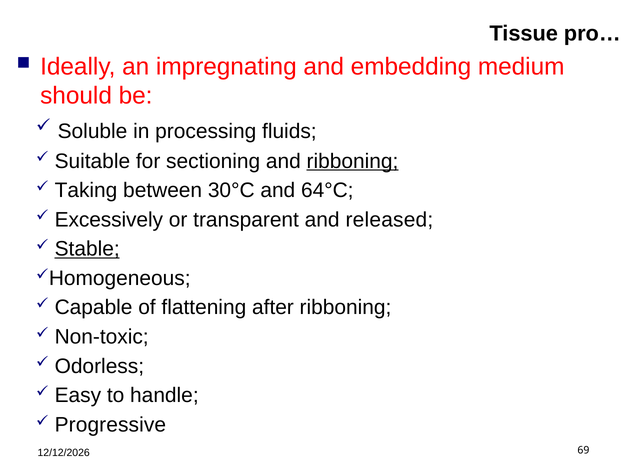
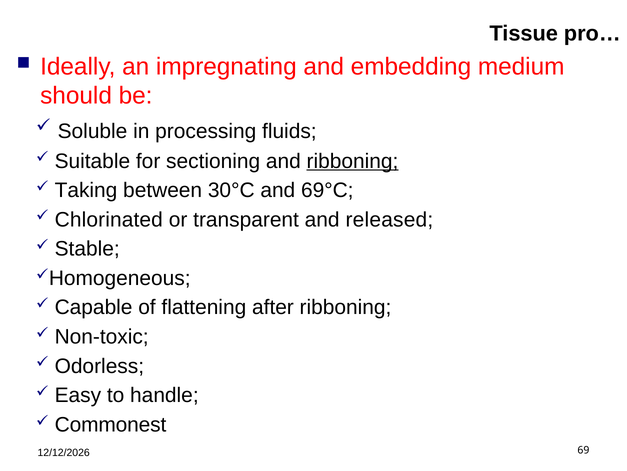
64°C: 64°C -> 69°C (327, 190)
Excessively: Excessively -> Chlorinated (109, 219)
Stable underline: present -> none (87, 249)
Progressive: Progressive -> Commonest (111, 424)
